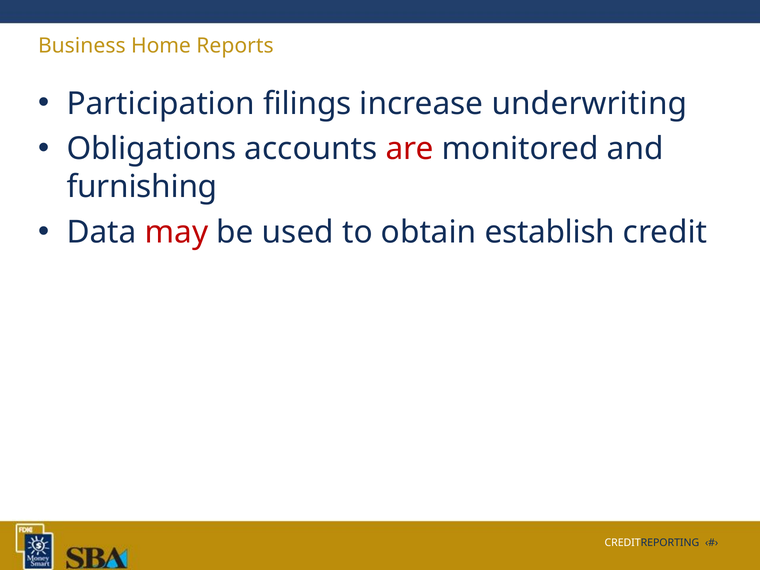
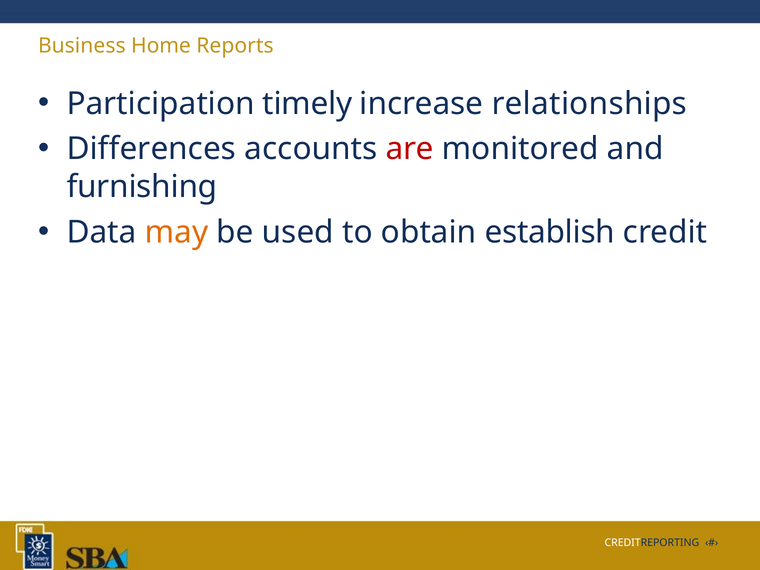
filings: filings -> timely (307, 104)
underwriting: underwriting -> relationships (589, 104)
Obligations: Obligations -> Differences (151, 149)
may colour: red -> orange (176, 232)
